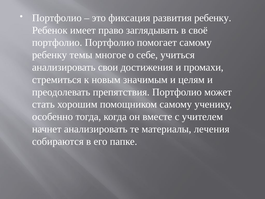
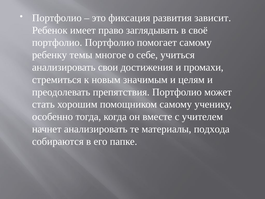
развития ребенку: ребенку -> зависит (213, 18)
лечения: лечения -> подхода (212, 129)
